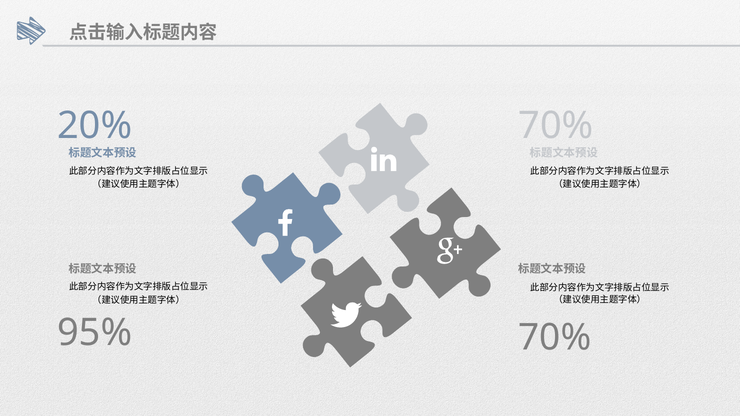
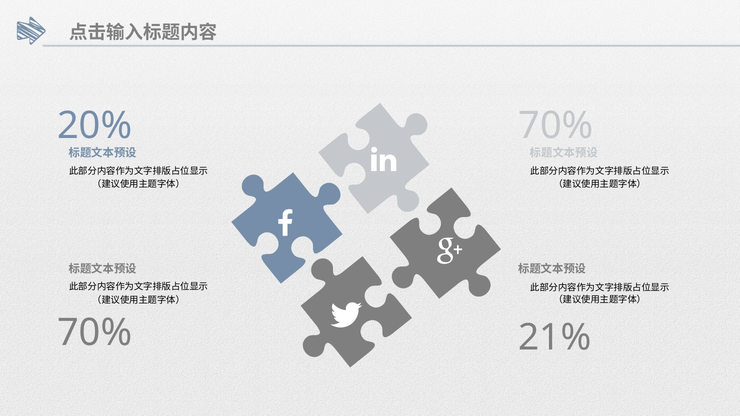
95%: 95% -> 70% (95, 333)
70%: 70% -> 21% (555, 338)
